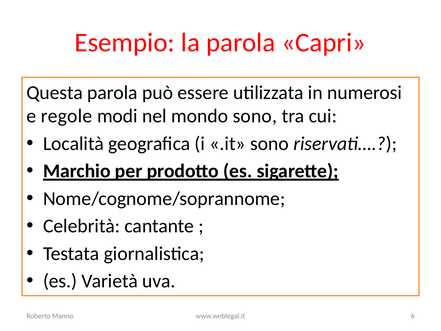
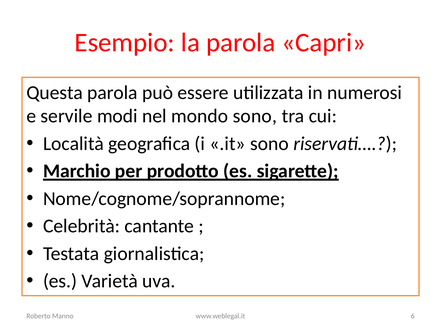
regole: regole -> servile (67, 116)
